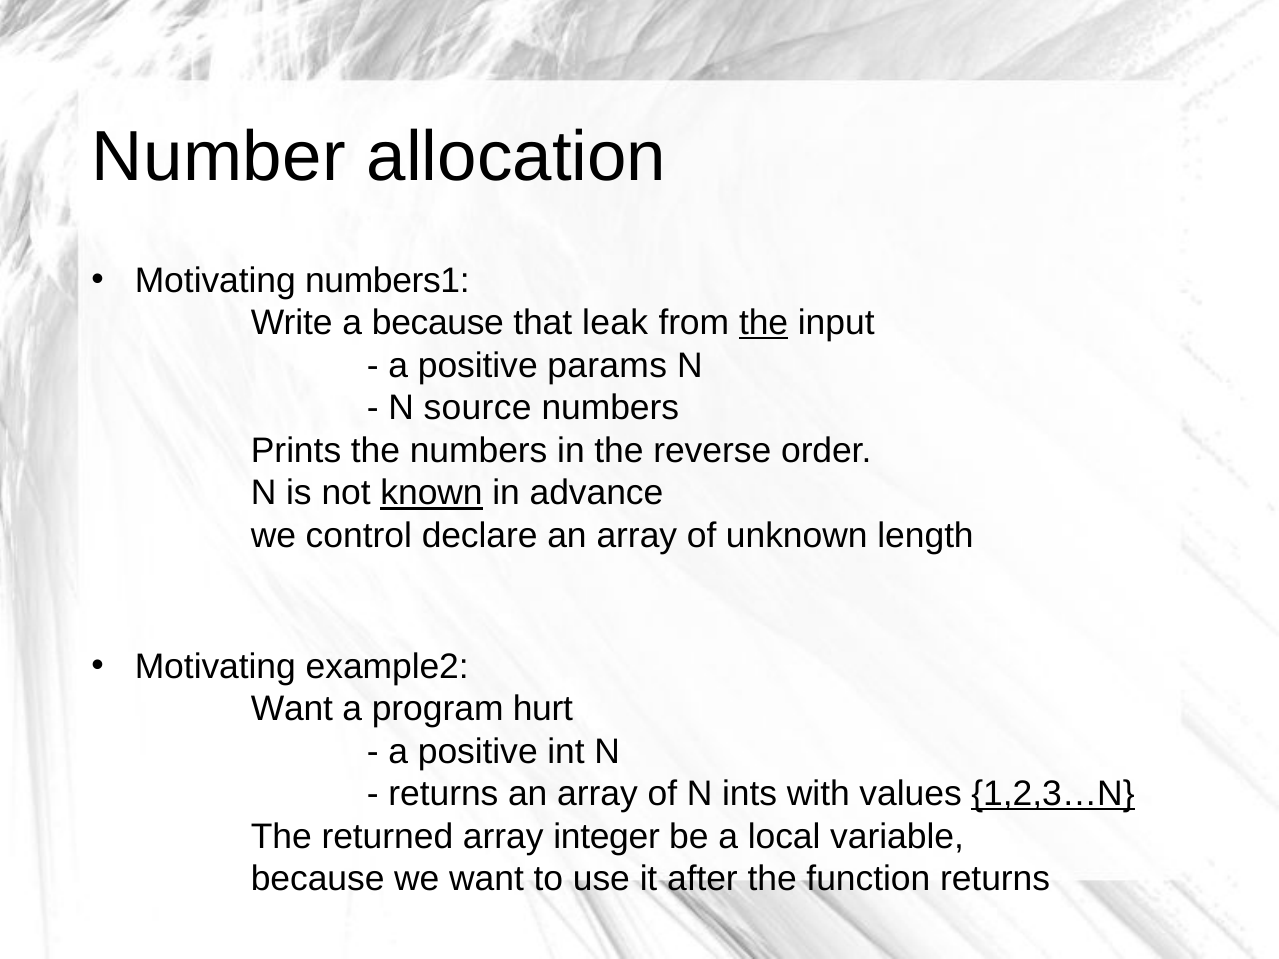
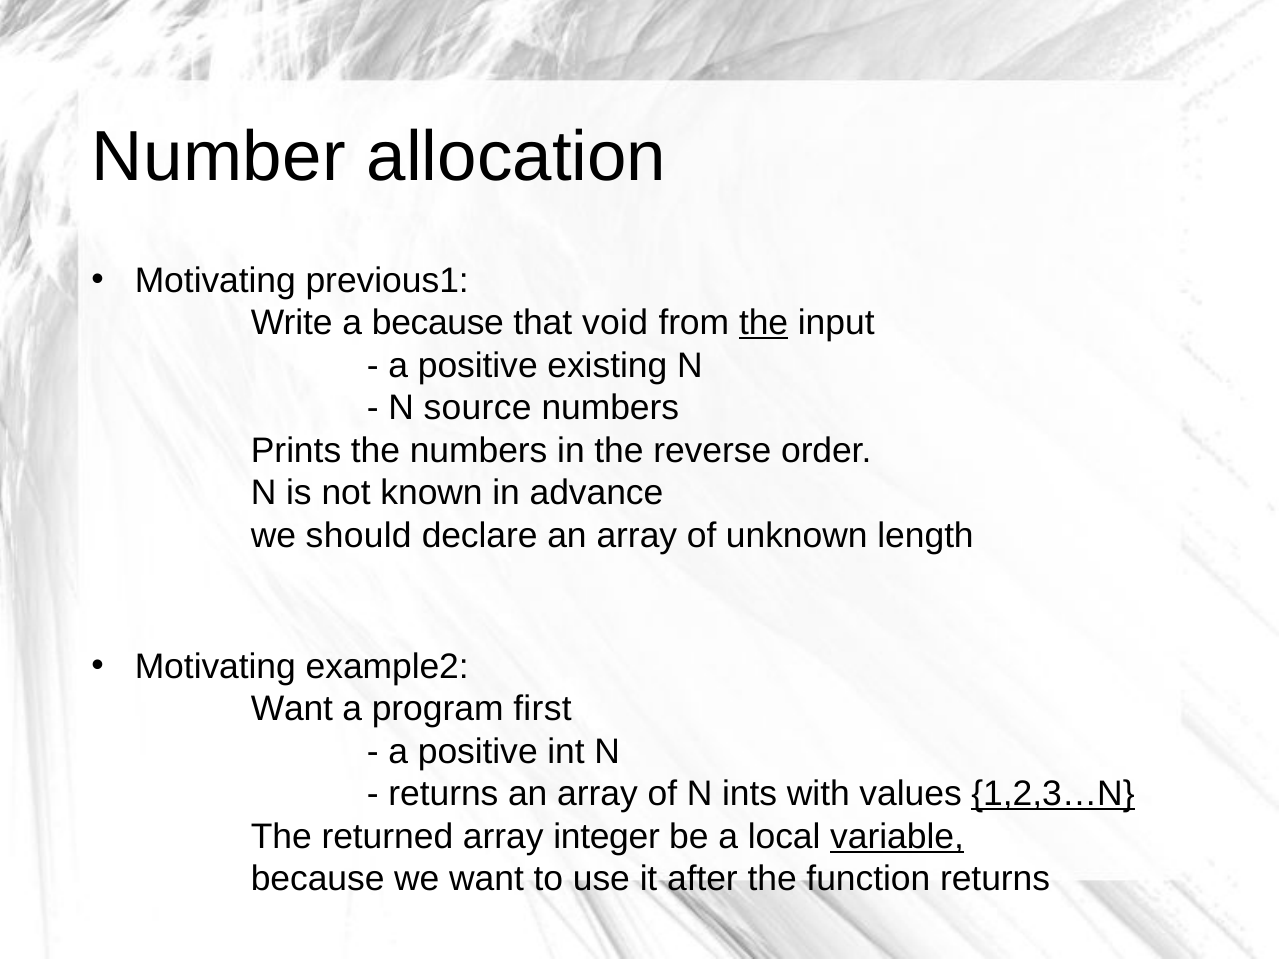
numbers1: numbers1 -> previous1 (387, 281)
leak: leak -> void (615, 323)
params: params -> existing (607, 366)
known underline: present -> none (432, 493)
control: control -> should (359, 536)
hurt: hurt -> first (542, 709)
variable underline: none -> present (897, 837)
